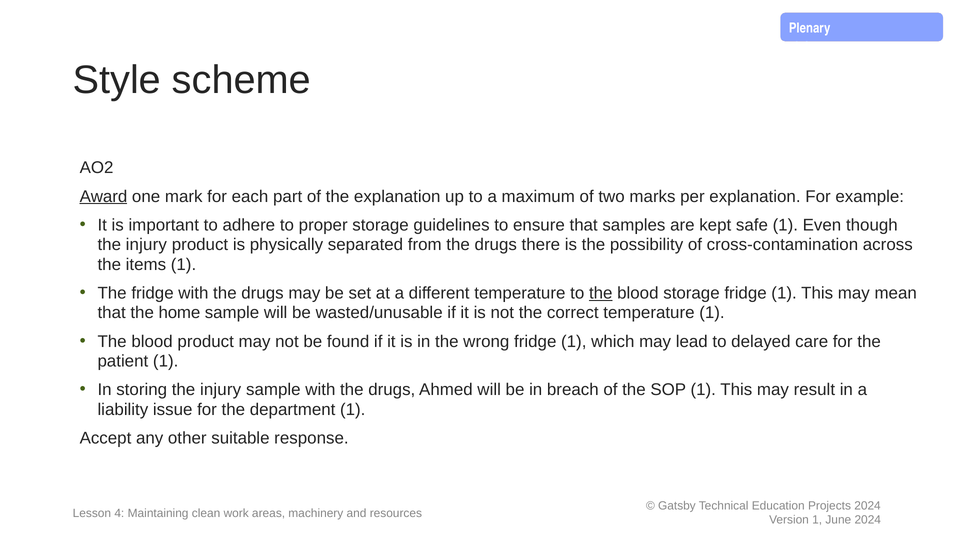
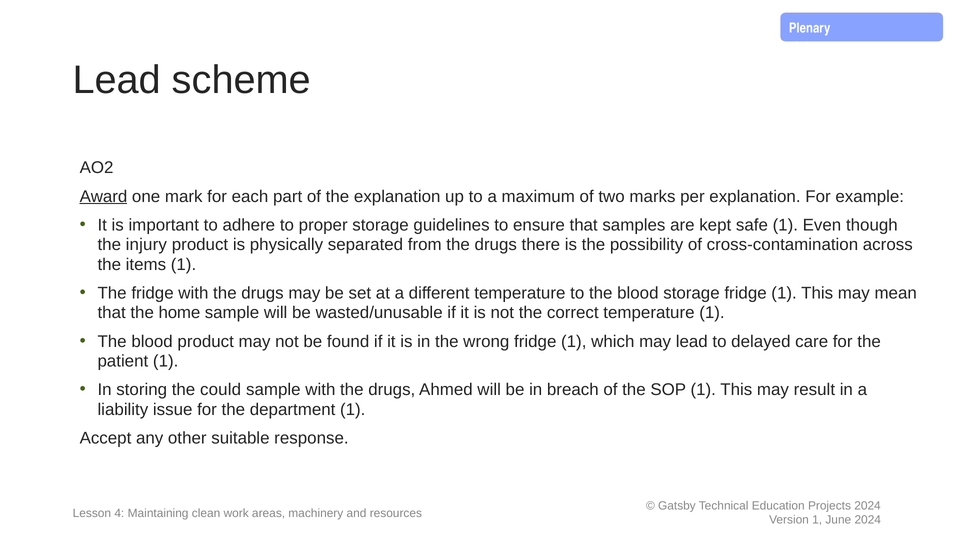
Style: Style -> Lead (117, 80)
the underline: present -> none (601, 293)
storing the injury: injury -> could (221, 390)
